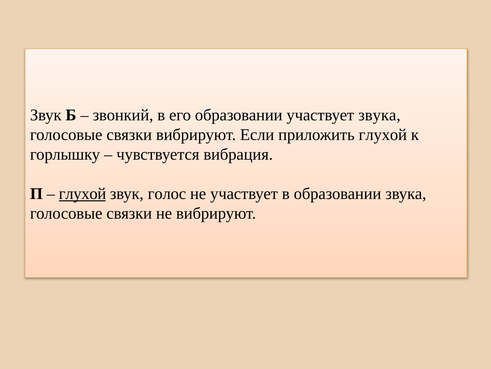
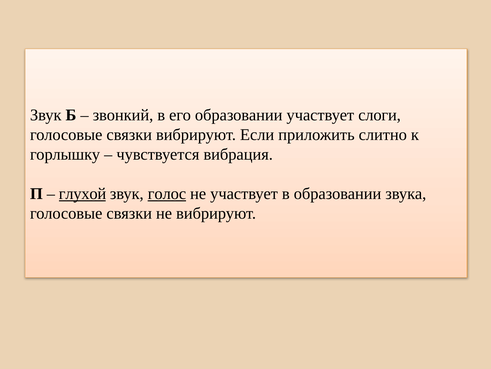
участвует звука: звука -> слоги (380, 115)
приложить глухой: глухой -> слитно (383, 135)
голос underline: none -> present (167, 193)
